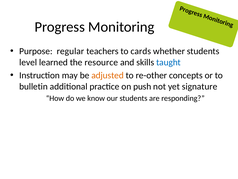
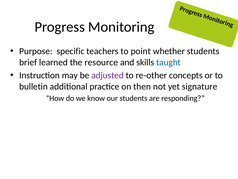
regular: regular -> specific (71, 51)
cards: cards -> point (141, 51)
level: level -> brief (28, 62)
adjusted colour: orange -> purple (108, 75)
push: push -> then (142, 86)
